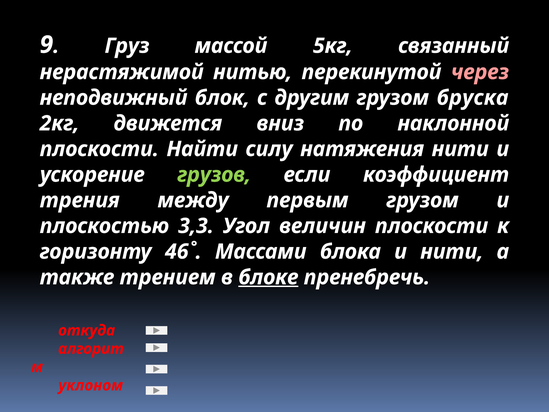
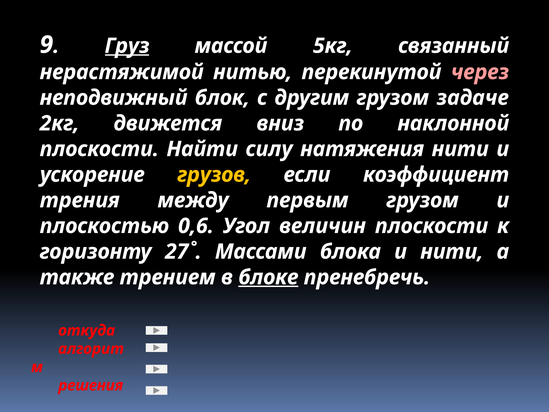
Груз underline: none -> present (127, 46)
бруска: бруска -> задаче (473, 98)
грузов colour: light green -> yellow (214, 175)
3,3: 3,3 -> 0,6 (196, 226)
46˚: 46˚ -> 27˚ (183, 251)
уклоном: уклоном -> решения (91, 385)
